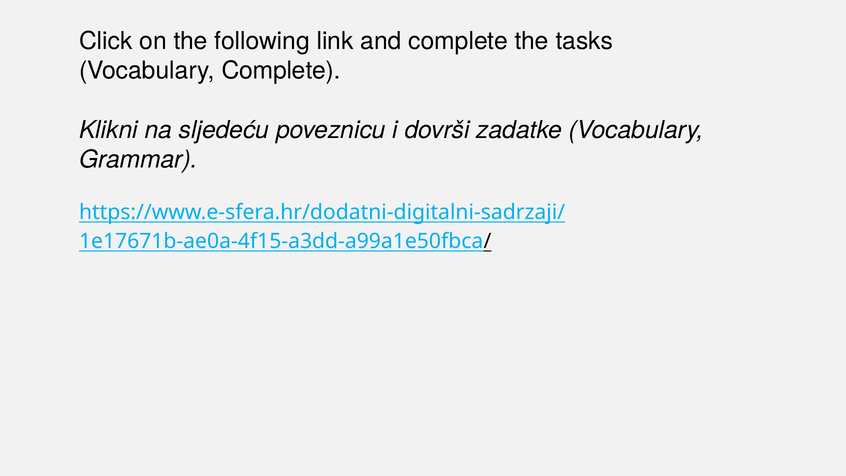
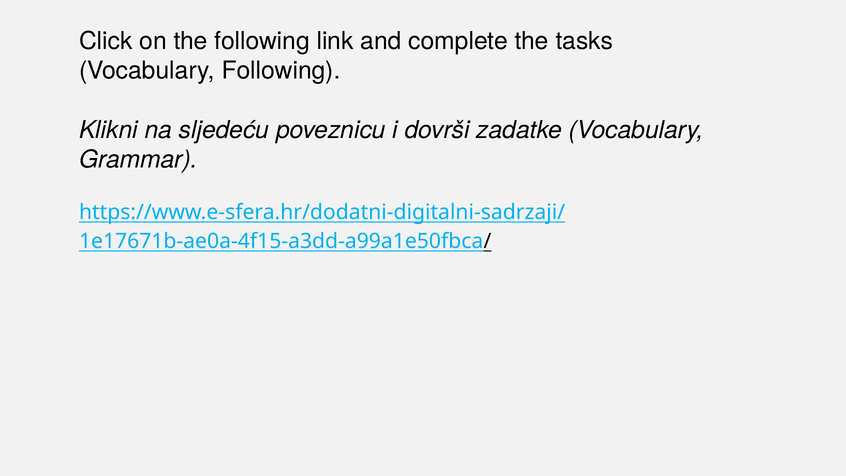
Vocabulary Complete: Complete -> Following (281, 71)
